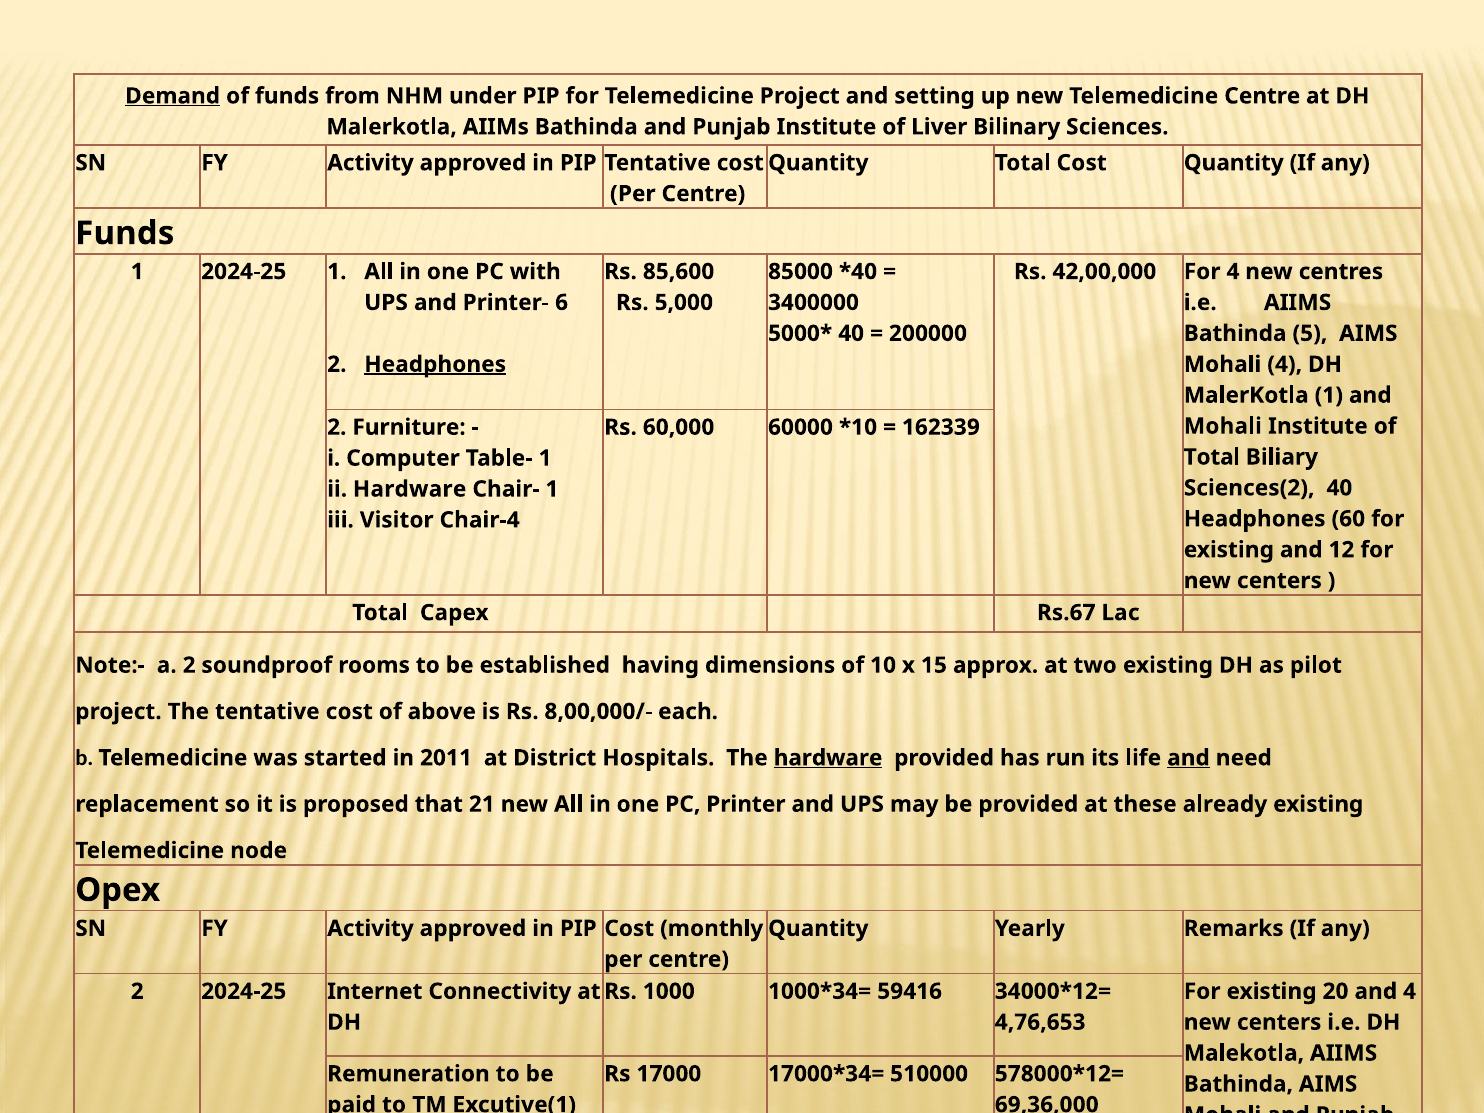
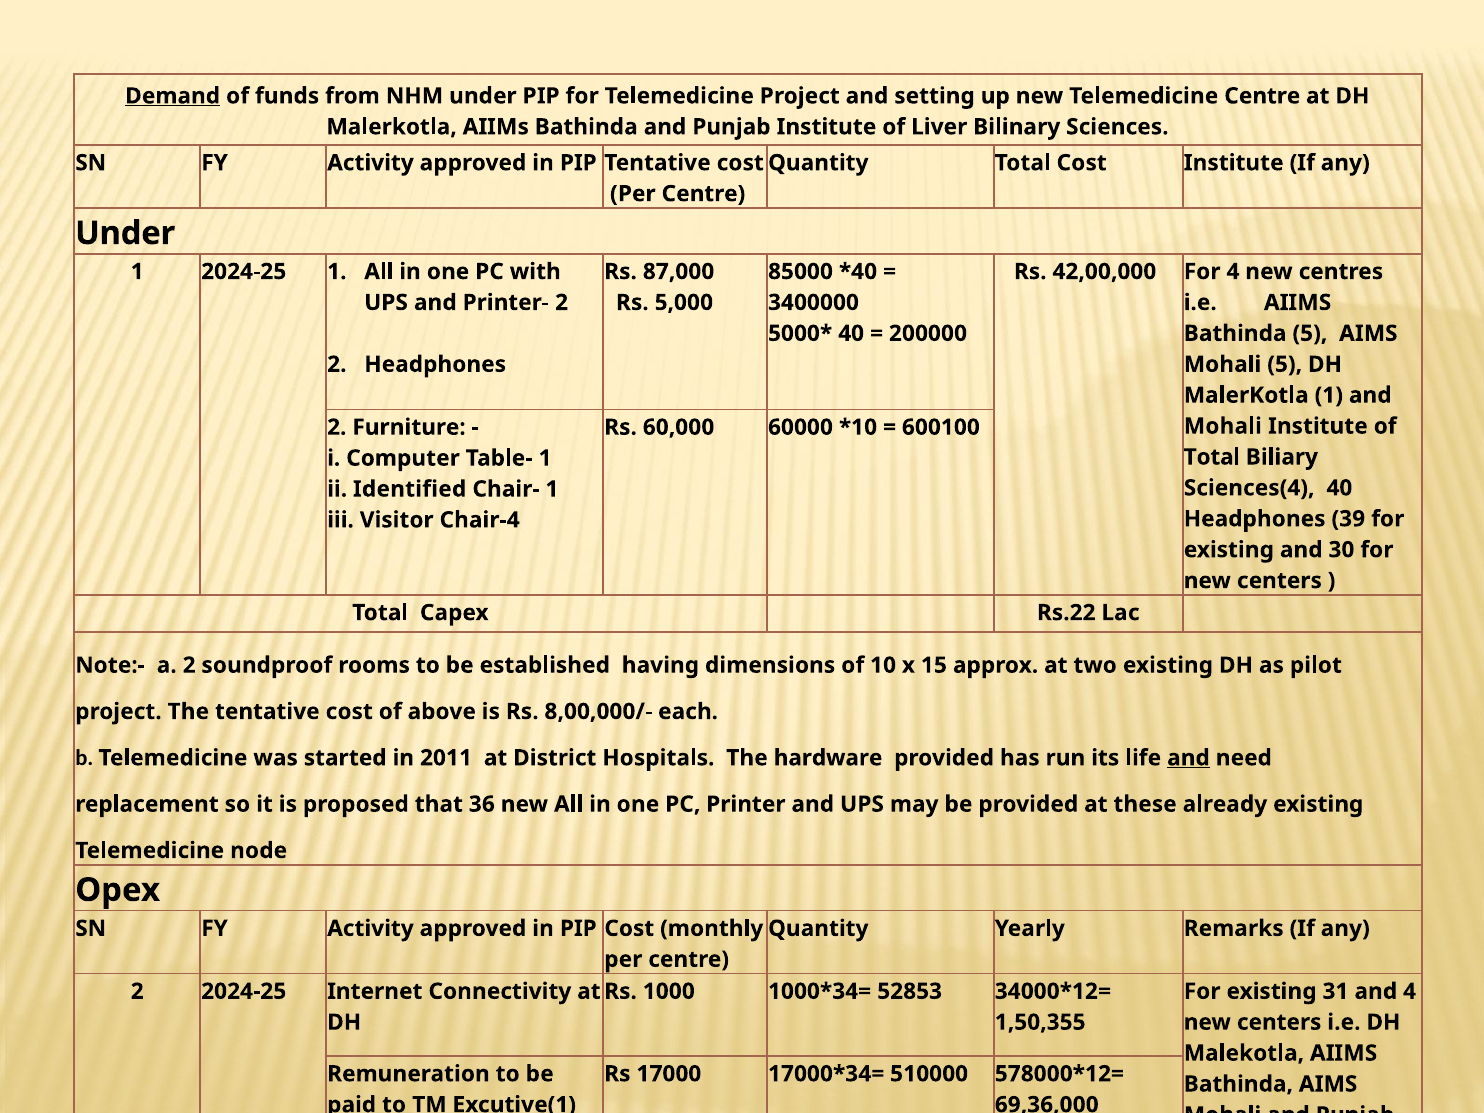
Cost Quantity: Quantity -> Institute (1234, 163)
Funds: Funds -> Under (125, 233)
85,600: 85,600 -> 87,000 (679, 272)
Printer- 6: 6 -> 2 (562, 303)
Headphones underline: present -> none (435, 364)
Mohali 4: 4 -> 5 (1285, 364)
162339: 162339 -> 600100 (941, 427)
Sciences(2: Sciences(2 -> Sciences(4 (1249, 488)
ii Hardware: Hardware -> Identified (410, 489)
60: 60 -> 39 (1348, 519)
12: 12 -> 30 (1341, 550)
Rs.67: Rs.67 -> Rs.22 (1066, 613)
hardware underline: present -> none (828, 758)
21: 21 -> 36 (482, 804)
59416: 59416 -> 52853 (910, 991)
20: 20 -> 31 (1336, 991)
4,76,653: 4,76,653 -> 1,50,355 (1040, 1022)
